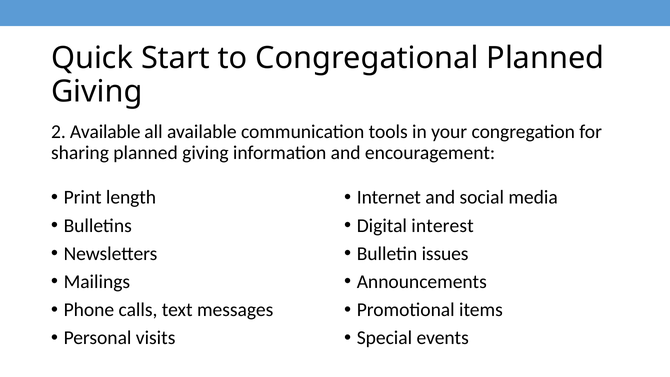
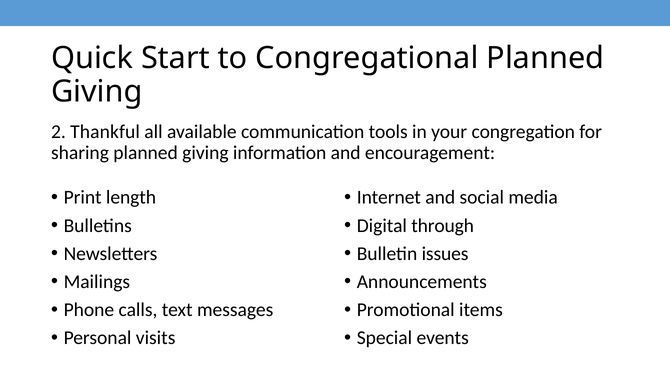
2 Available: Available -> Thankful (105, 132)
interest: interest -> through (443, 226)
